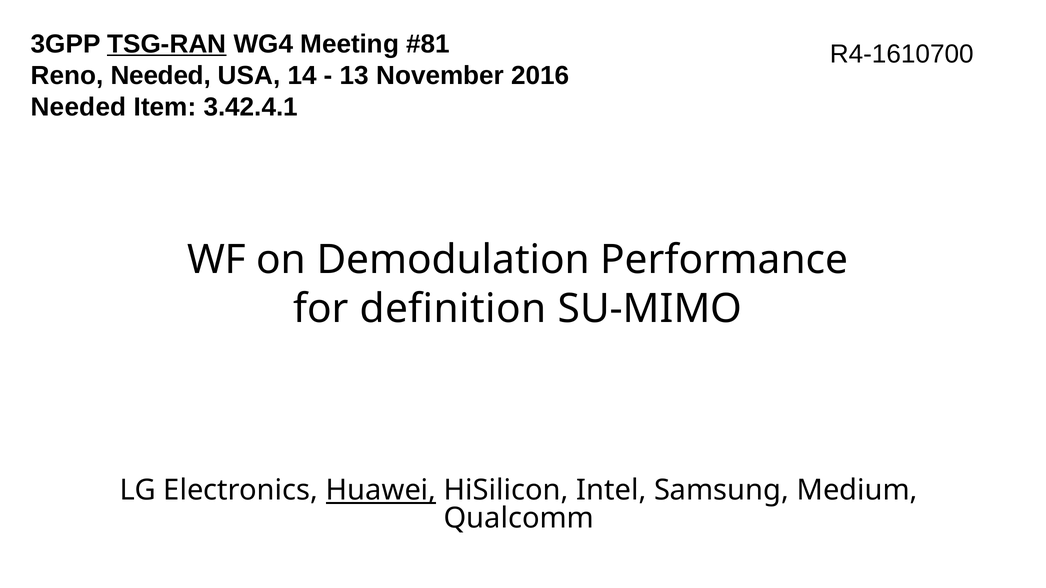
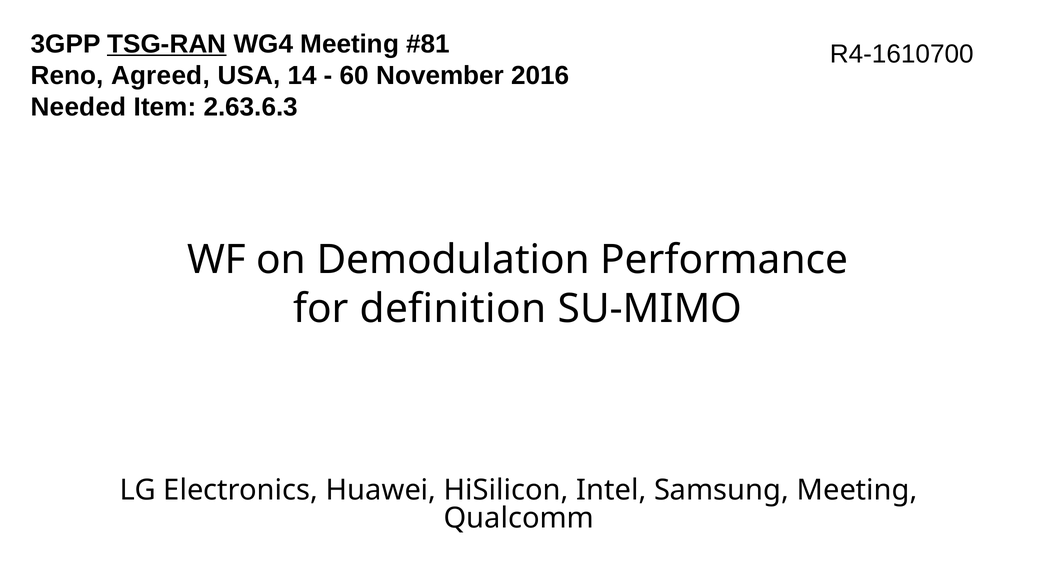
Reno Needed: Needed -> Agreed (160, 76)
13: 13 -> 60 (354, 76)
3.42.4.1: 3.42.4.1 -> 2.63.6.3 (251, 107)
Huawei underline: present -> none (381, 491)
Samsung Medium: Medium -> Meeting (857, 491)
